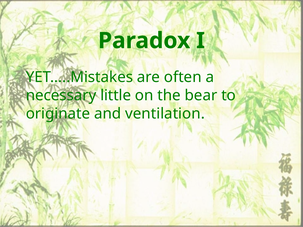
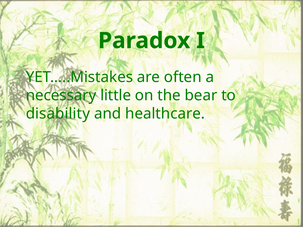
originate: originate -> disability (58, 114)
ventilation: ventilation -> healthcare (165, 114)
